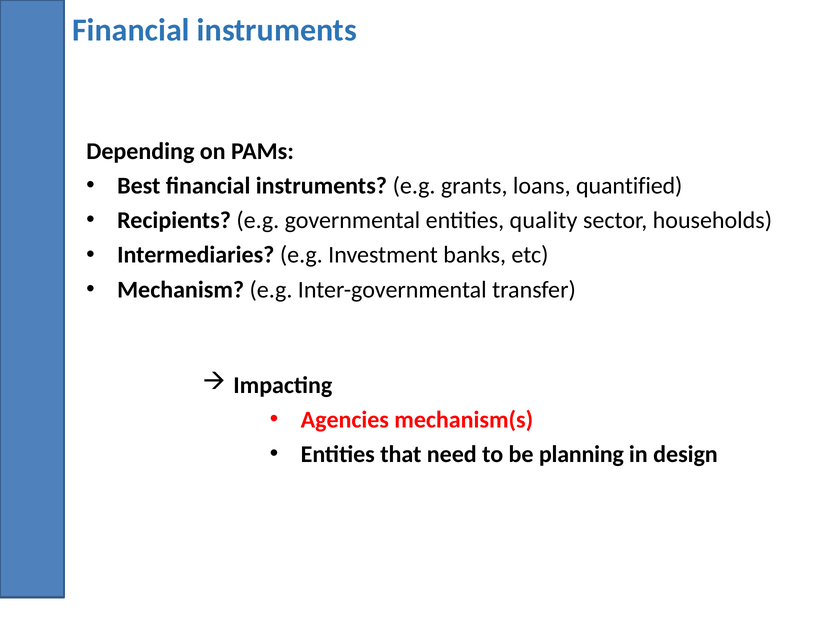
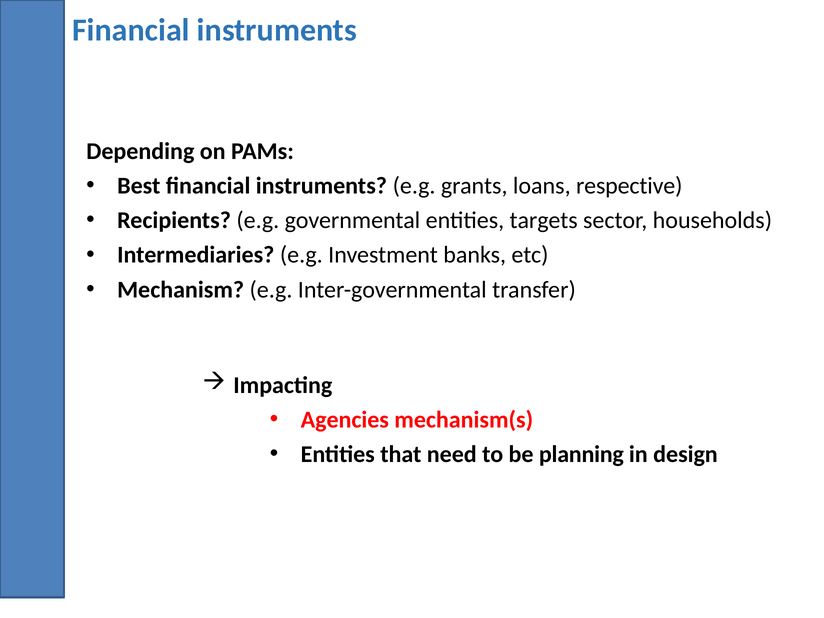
quantified: quantified -> respective (629, 186)
quality: quality -> targets (544, 220)
